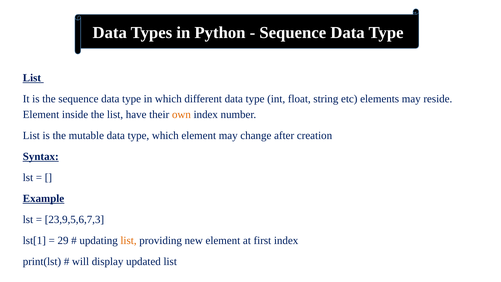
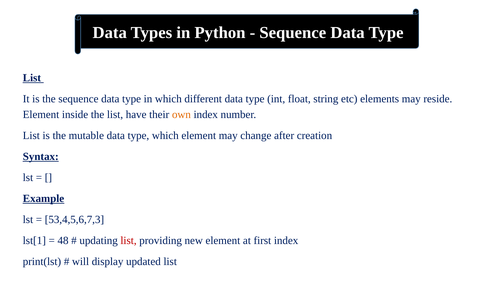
23,9,5,6,7,3: 23,9,5,6,7,3 -> 53,4,5,6,7,3 (74, 219)
29: 29 -> 48 (63, 240)
list colour: orange -> red (129, 240)
